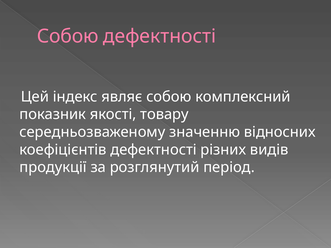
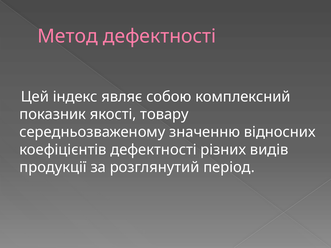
Собою: Собою -> Метод (68, 36)
